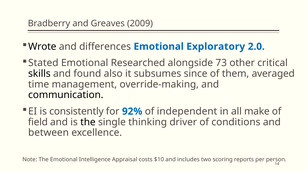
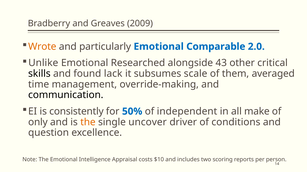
Wrote colour: black -> orange (42, 47)
differences: differences -> particularly (105, 47)
Exploratory: Exploratory -> Comparable (216, 47)
Stated: Stated -> Unlike (43, 63)
73: 73 -> 43 (221, 63)
also: also -> lack (113, 74)
since: since -> scale (196, 74)
92%: 92% -> 50% (132, 112)
field: field -> only (38, 123)
the colour: black -> orange (88, 123)
thinking: thinking -> uncover (148, 123)
between: between -> question (49, 133)
